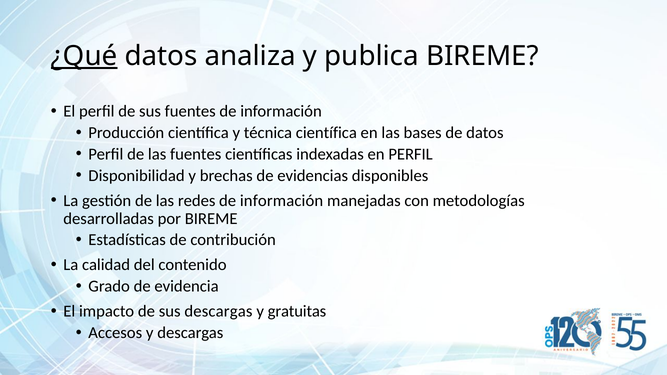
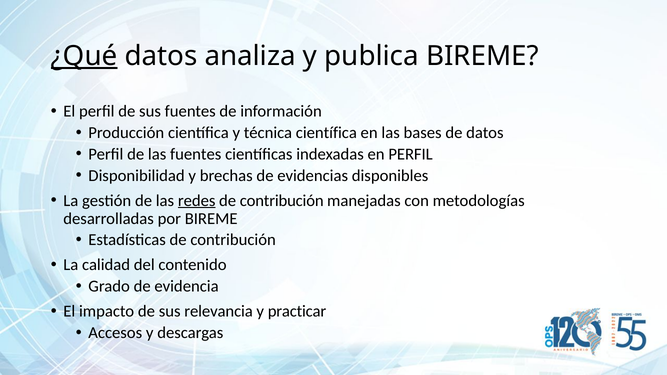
redes underline: none -> present (197, 201)
información: información -> contribución (282, 201)
sus descargas: descargas -> relevancia (219, 311)
gratuitas: gratuitas -> practicar (297, 311)
